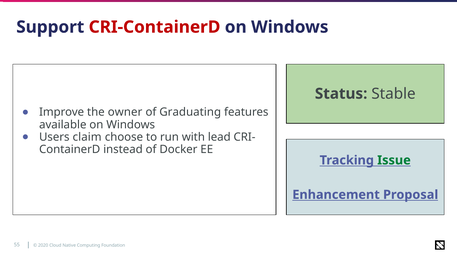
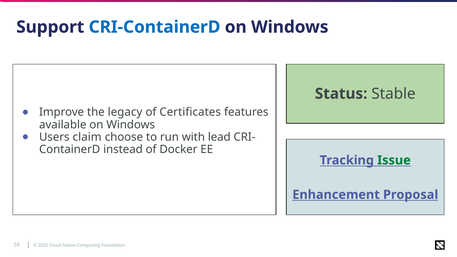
CRI-ContainerD colour: red -> blue (155, 27)
owner: owner -> legacy (125, 112)
Graduating: Graduating -> Certificates (190, 112)
